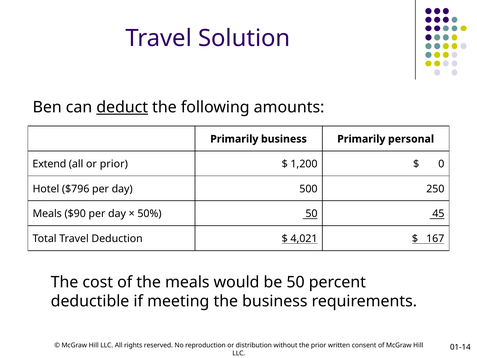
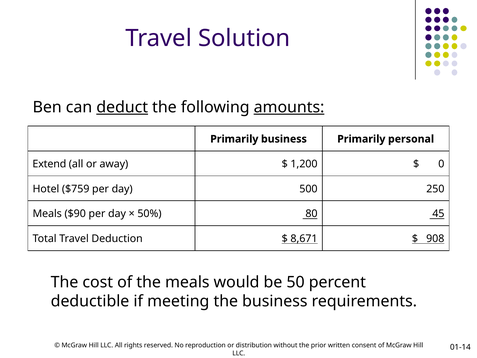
amounts underline: none -> present (289, 107)
or prior: prior -> away (114, 164)
$796: $796 -> $759 (76, 189)
50% 50: 50 -> 80 (311, 214)
4,021: 4,021 -> 8,671 (304, 239)
167: 167 -> 908 (435, 239)
